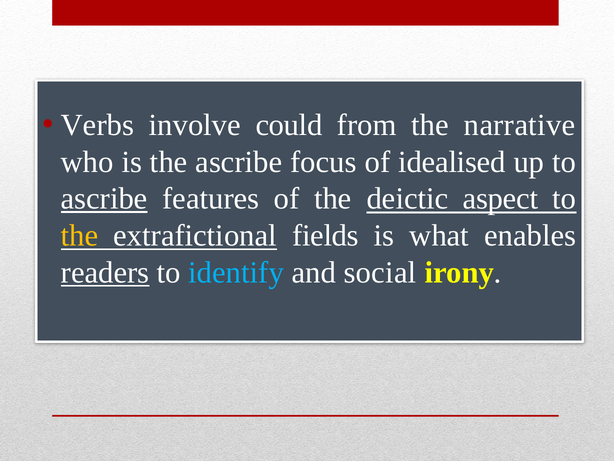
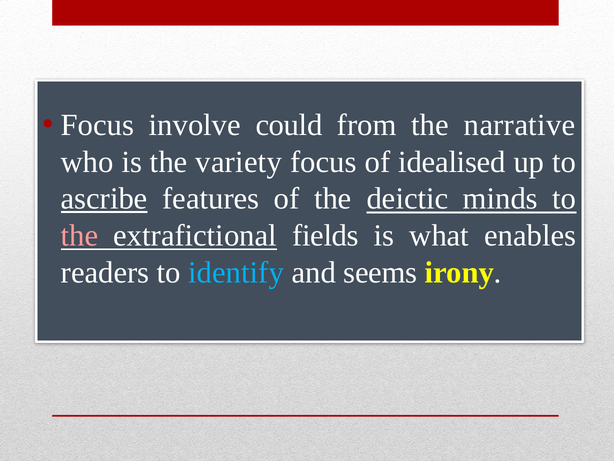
Verbs: Verbs -> Focus (97, 125)
the ascribe: ascribe -> variety (239, 162)
aspect: aspect -> minds (500, 199)
the colour: yellow -> pink (80, 235)
readers underline: present -> none (105, 272)
social: social -> seems (380, 272)
